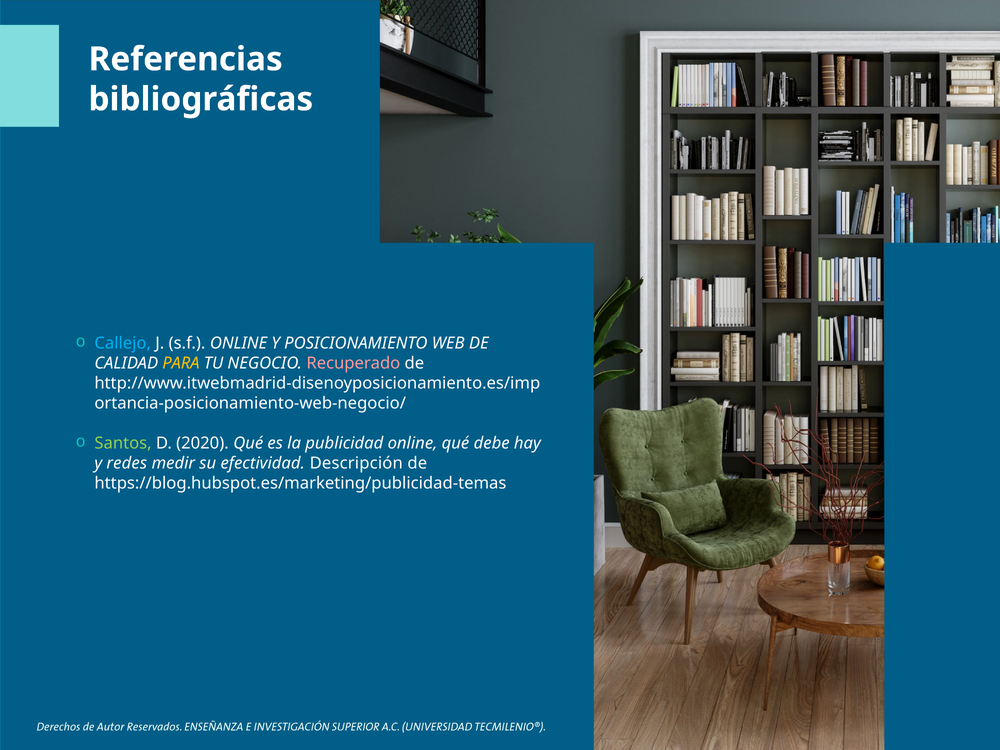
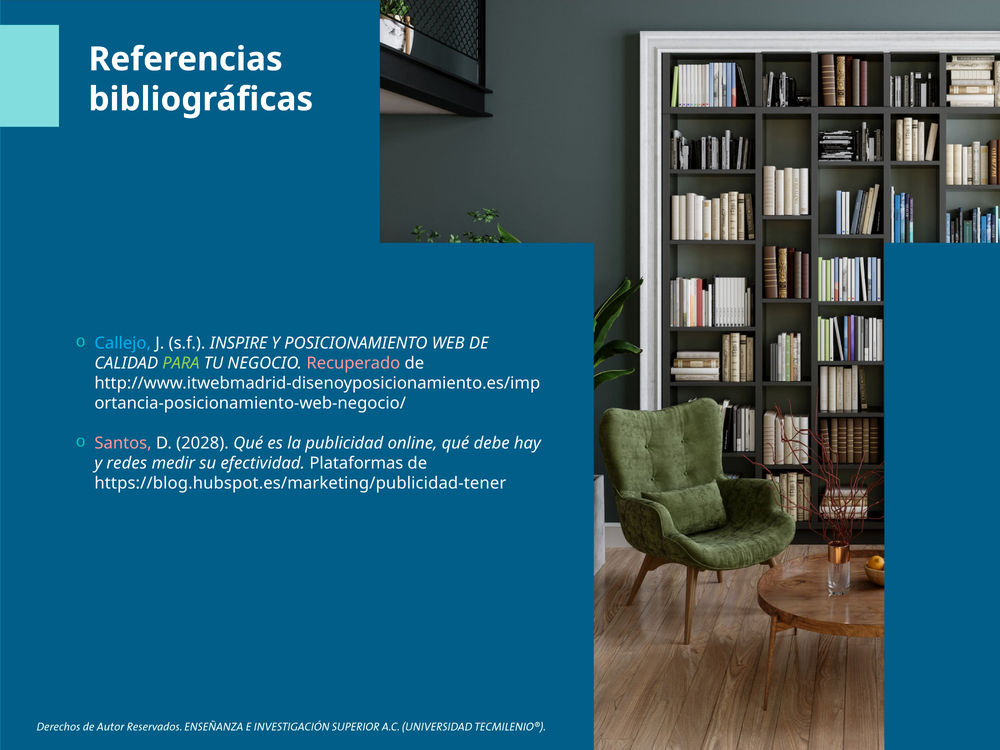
s.f ONLINE: ONLINE -> INSPIRE (239, 343)
PARA colour: yellow -> light green (181, 363)
Santos colour: light green -> pink (123, 443)
2020: 2020 -> 2028 (202, 443)
Descripción: Descripción -> Plataformas (356, 463)
https://blog.hubspot.es/marketing/publicidad-temas: https://blog.hubspot.es/marketing/publicidad-temas -> https://blog.hubspot.es/marketing/publicidad-tener (300, 483)
